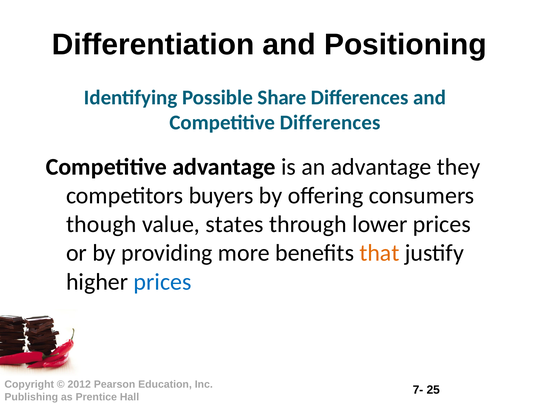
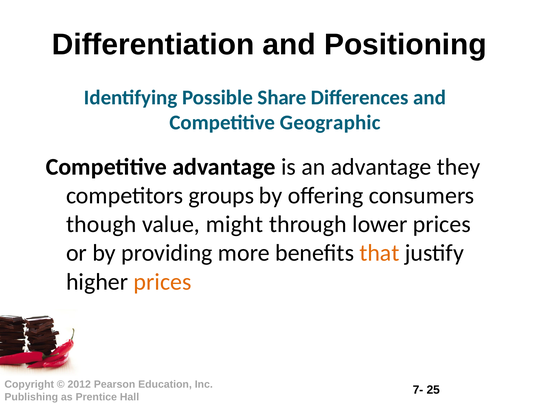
Competitive Differences: Differences -> Geographic (330, 123)
buyers: buyers -> groups (221, 196)
states: states -> might (234, 224)
prices colour: blue -> orange (163, 282)
